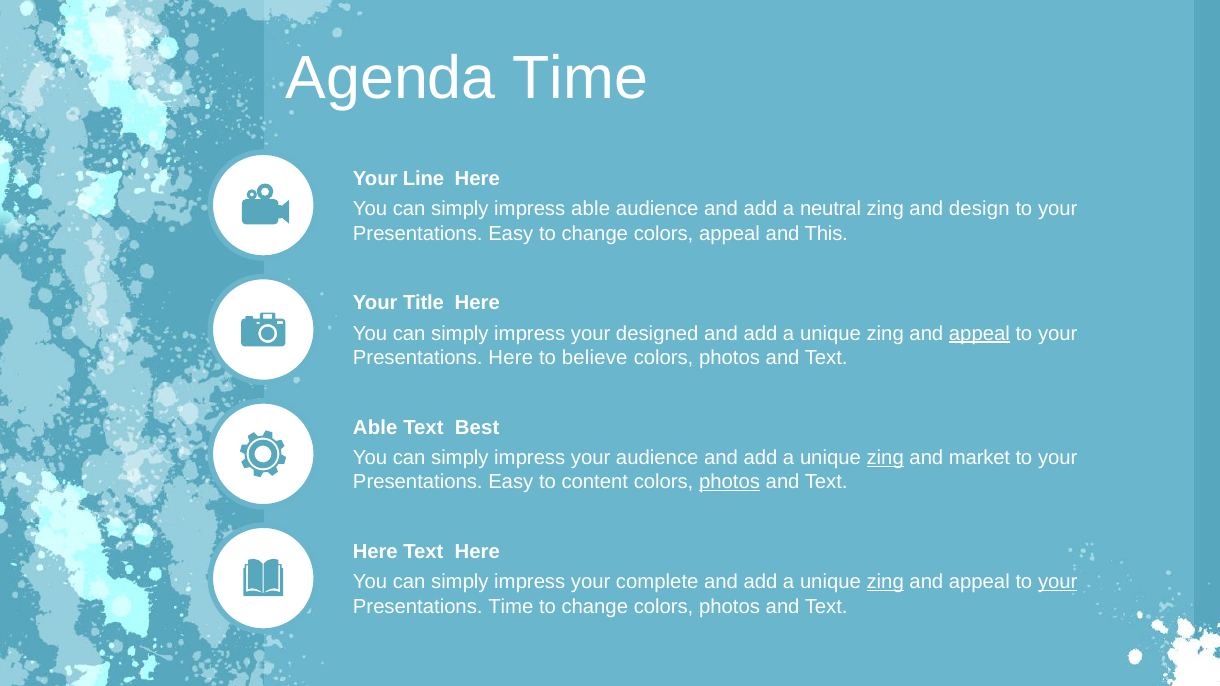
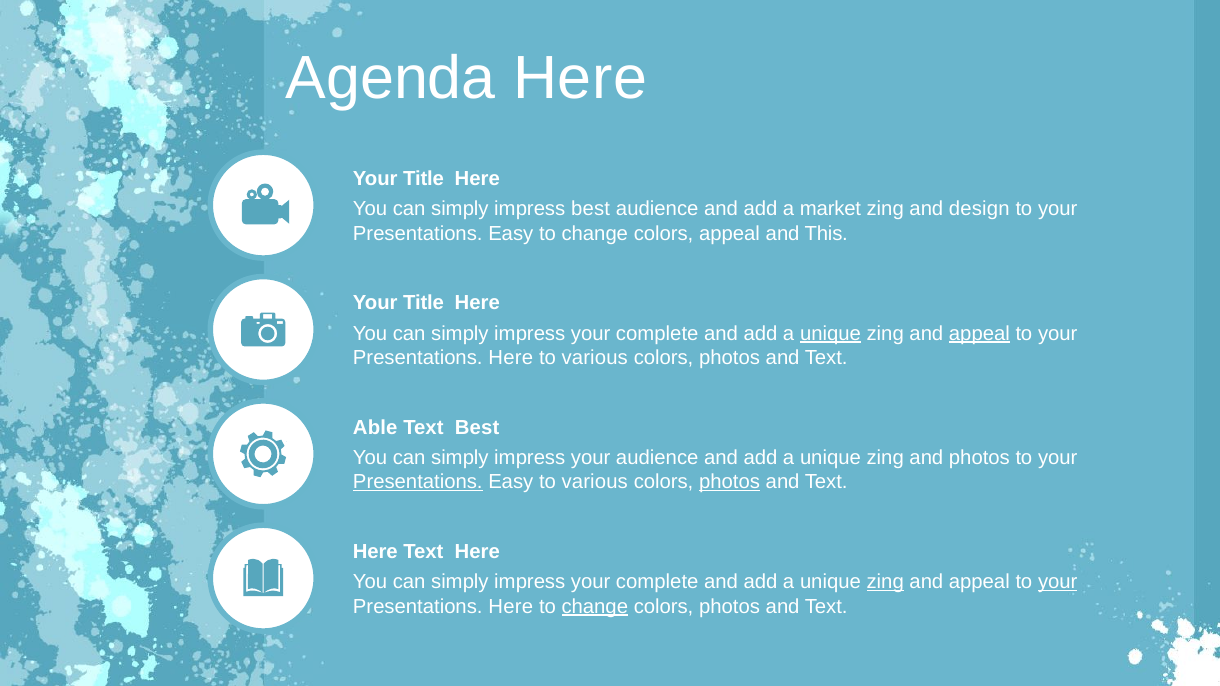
Agenda Time: Time -> Here (580, 78)
Line: Line -> Title (424, 179)
impress able: able -> best (591, 209)
neutral: neutral -> market (831, 209)
designed: designed -> complete (657, 333)
unique underline: none -> present (830, 333)
believe: believe -> various (595, 358)
zing underline: present -> none (885, 458)
and market: market -> photos (979, 458)
Presentations underline: none -> present (418, 482)
Easy to content: content -> various (595, 482)
Time: Time -> Here (511, 607)
change underline: none -> present (595, 607)
